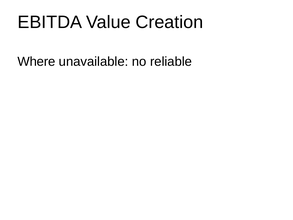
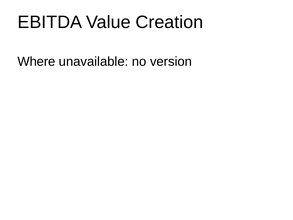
reliable: reliable -> version (171, 61)
